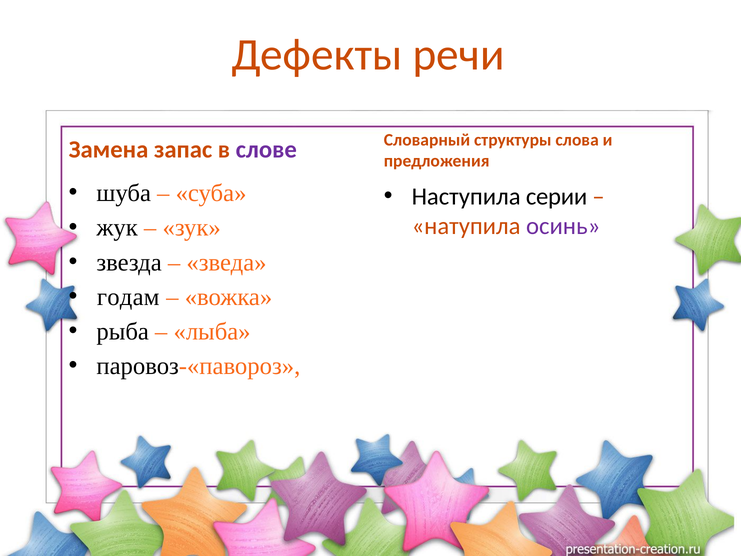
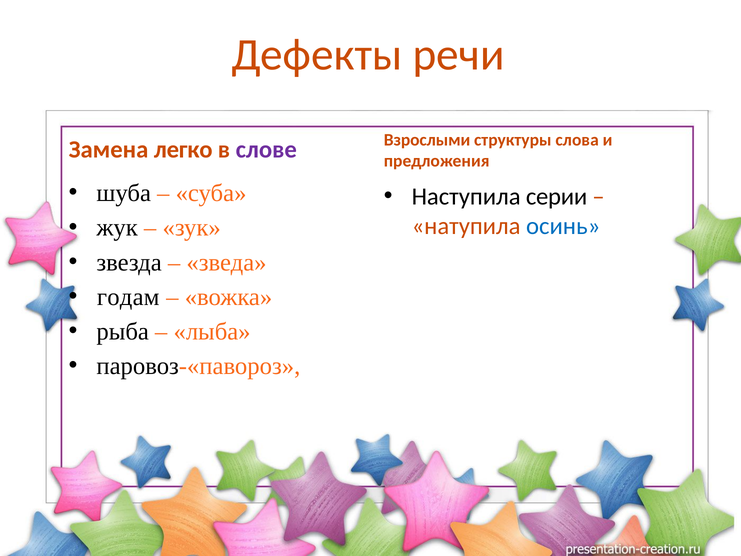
Словарный: Словарный -> Взрослыми (427, 140)
запас: запас -> легко (183, 149)
осинь colour: purple -> blue (563, 226)
